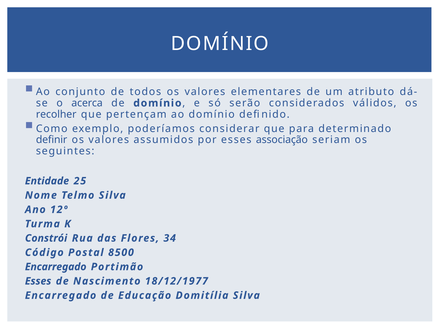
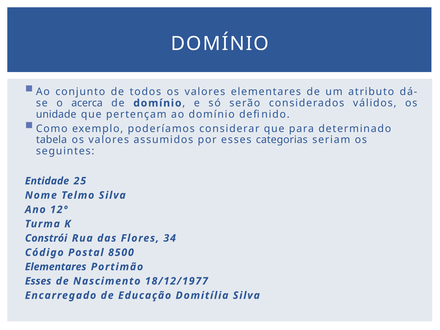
recolher: recolher -> unidade (56, 114)
definir: definir -> tabela (52, 140)
associação: associação -> categorias (282, 140)
Encarregado: Encarregado -> Elementares (56, 267)
